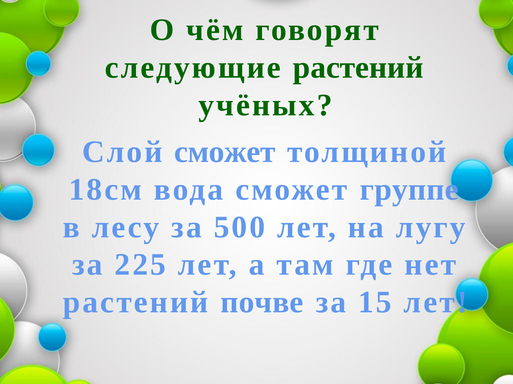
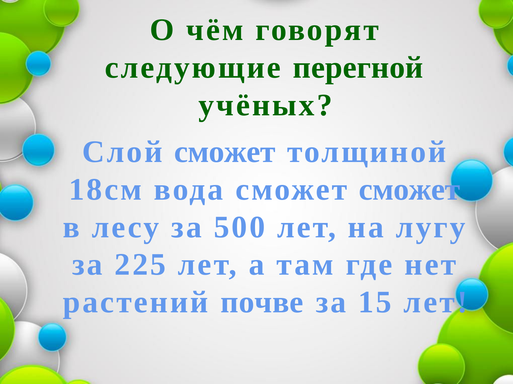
следующие растений: растений -> перегной (358, 68)
сможет группе: группе -> сможет (410, 190)
